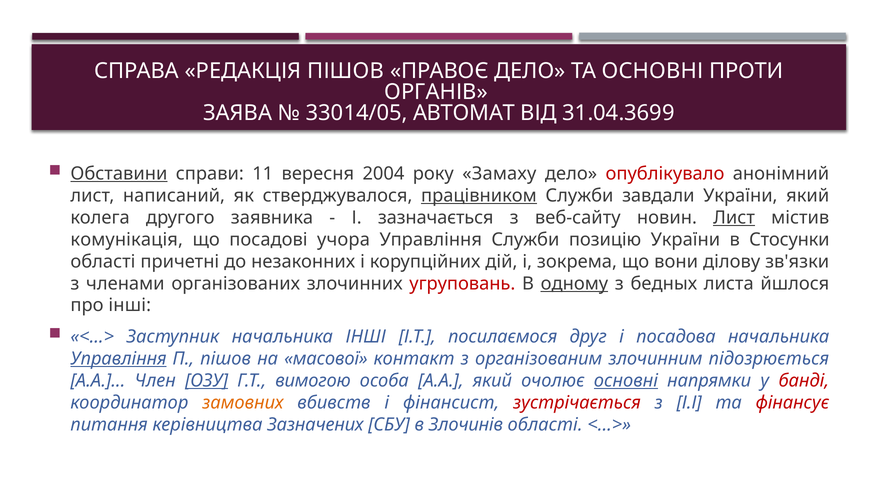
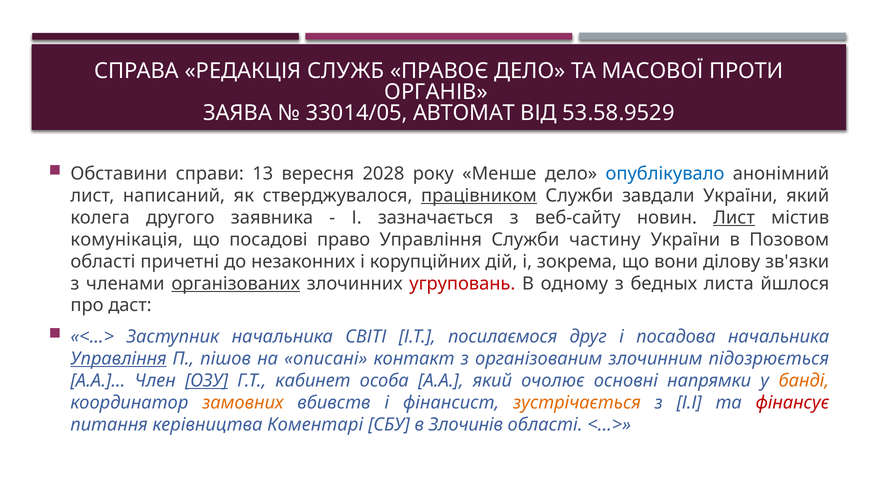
РЕДАКЦІЯ ПІШОВ: ПІШОВ -> СЛУЖБ (346, 71)
ТА ОСНОВНІ: ОСНОВНІ -> МАСОВОЇ (653, 71)
31.04.3699: 31.04.3699 -> 53.58.9529 (619, 113)
Обставини underline: present -> none (119, 173)
11: 11 -> 13 (263, 173)
2004: 2004 -> 2028 (383, 173)
Замаху: Замаху -> Менше (499, 173)
опублікувало colour: red -> blue (665, 173)
учора: учора -> право (344, 239)
позицію: позицію -> частину (605, 239)
Стосунки: Стосунки -> Позовом (789, 239)
організованих underline: none -> present (236, 283)
одному underline: present -> none (574, 283)
про інші: інші -> даст (130, 305)
начальника ІНШІ: ІНШІ -> СВІТІ (366, 337)
масової: масової -> описані (326, 358)
вимогою: вимогою -> кабинет (313, 380)
основні underline: present -> none (626, 380)
банді colour: red -> orange (804, 380)
зустрічається colour: red -> orange (577, 402)
Зазначених: Зазначених -> Коментарі (315, 424)
